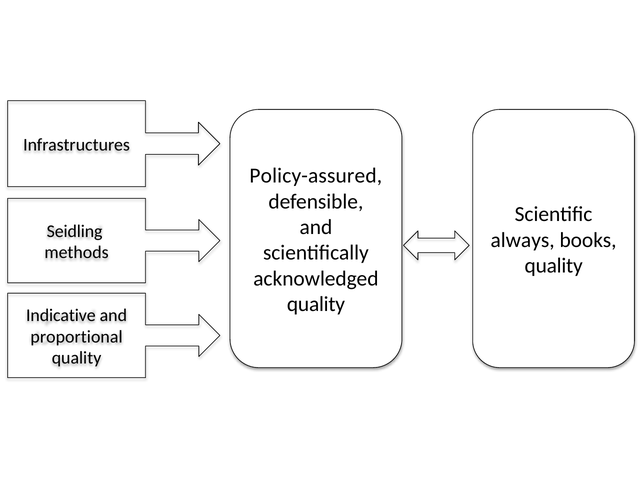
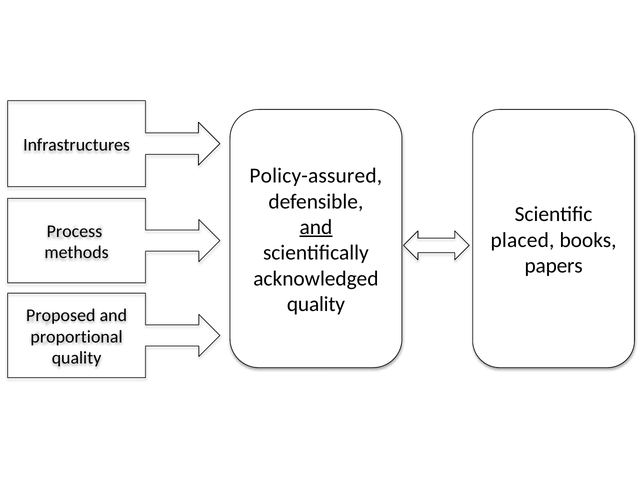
and underline: none -> present (316, 227)
Seidling: Seidling -> Process (74, 231)
always: always -> placed (522, 240)
quality: quality -> papers (554, 265)
Indicative: Indicative -> Proposed (61, 315)
